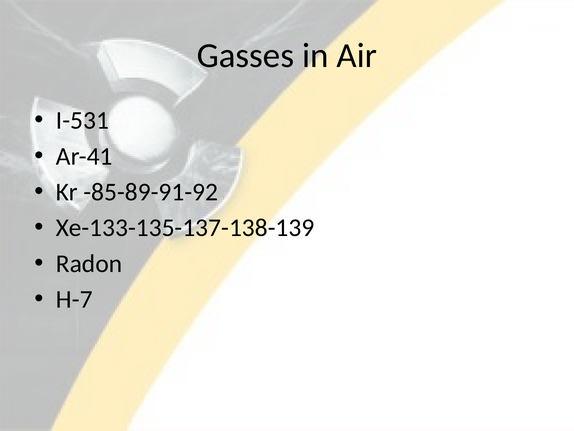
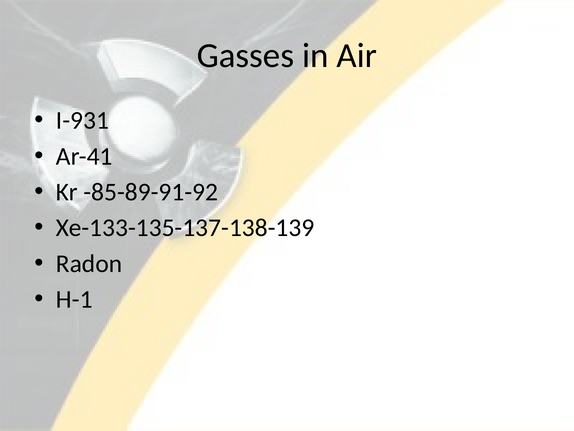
I-531: I-531 -> I-931 (82, 120)
H-7: H-7 -> H-1 (74, 299)
